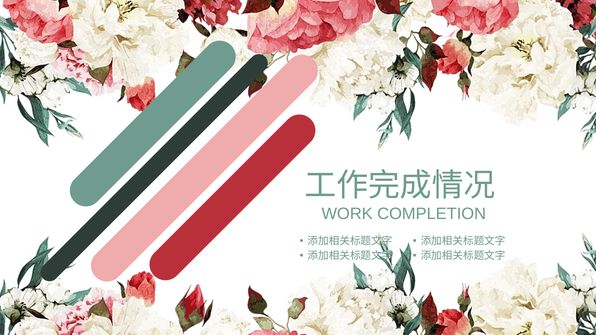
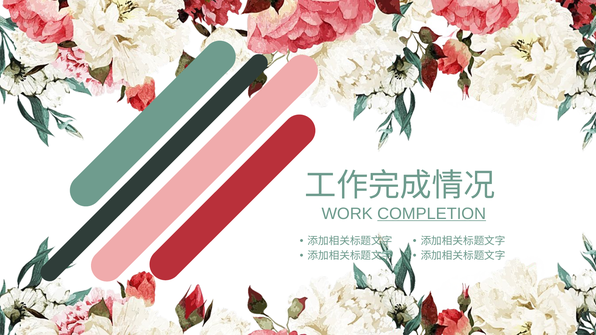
COMPLETION underline: none -> present (432, 214)
